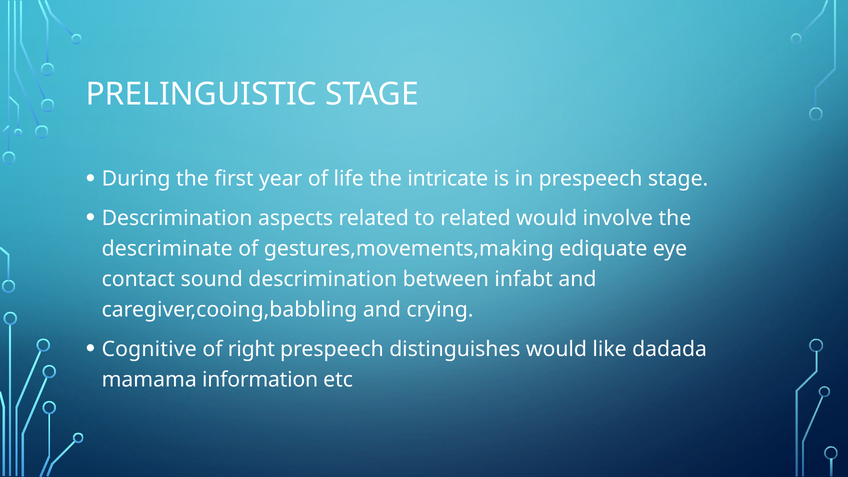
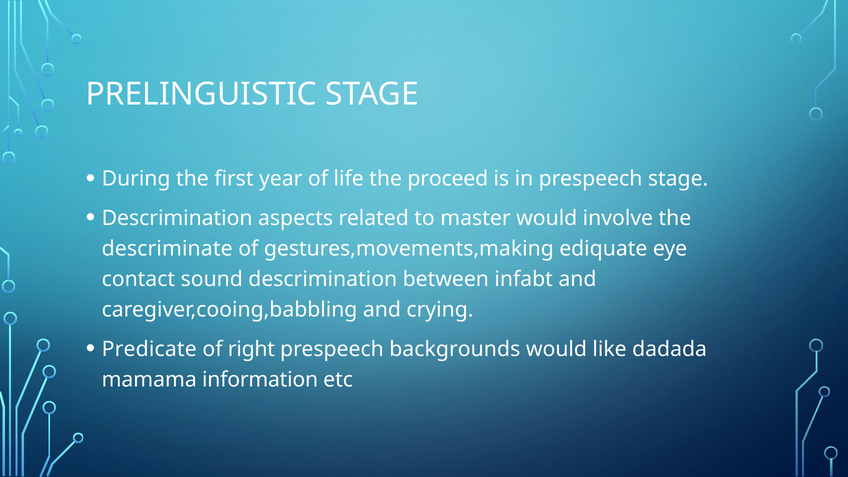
intricate: intricate -> proceed (448, 179)
to related: related -> master (475, 218)
Cognitive: Cognitive -> Predicate (149, 349)
distinguishes: distinguishes -> backgrounds (455, 349)
